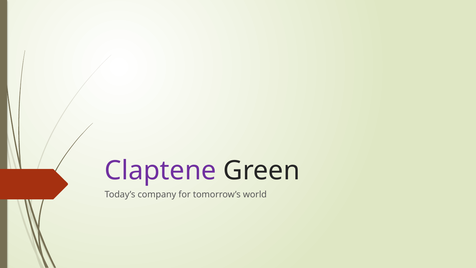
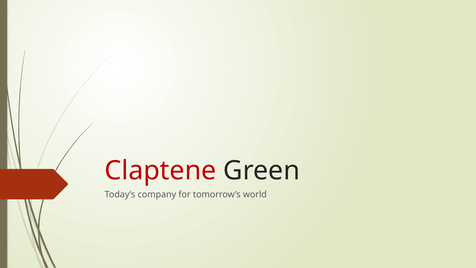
Claptene colour: purple -> red (160, 171)
